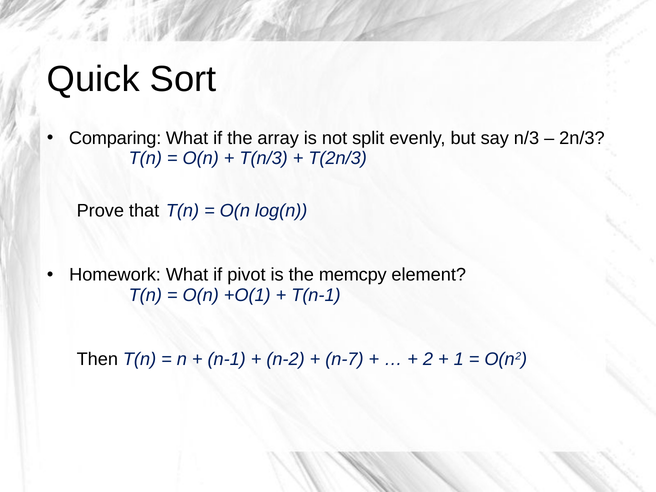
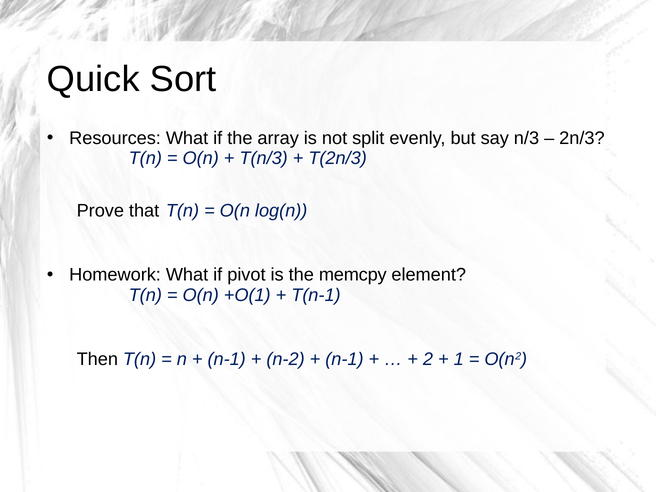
Comparing: Comparing -> Resources (115, 138)
n-7: n-7 -> n-1 (344, 359)
